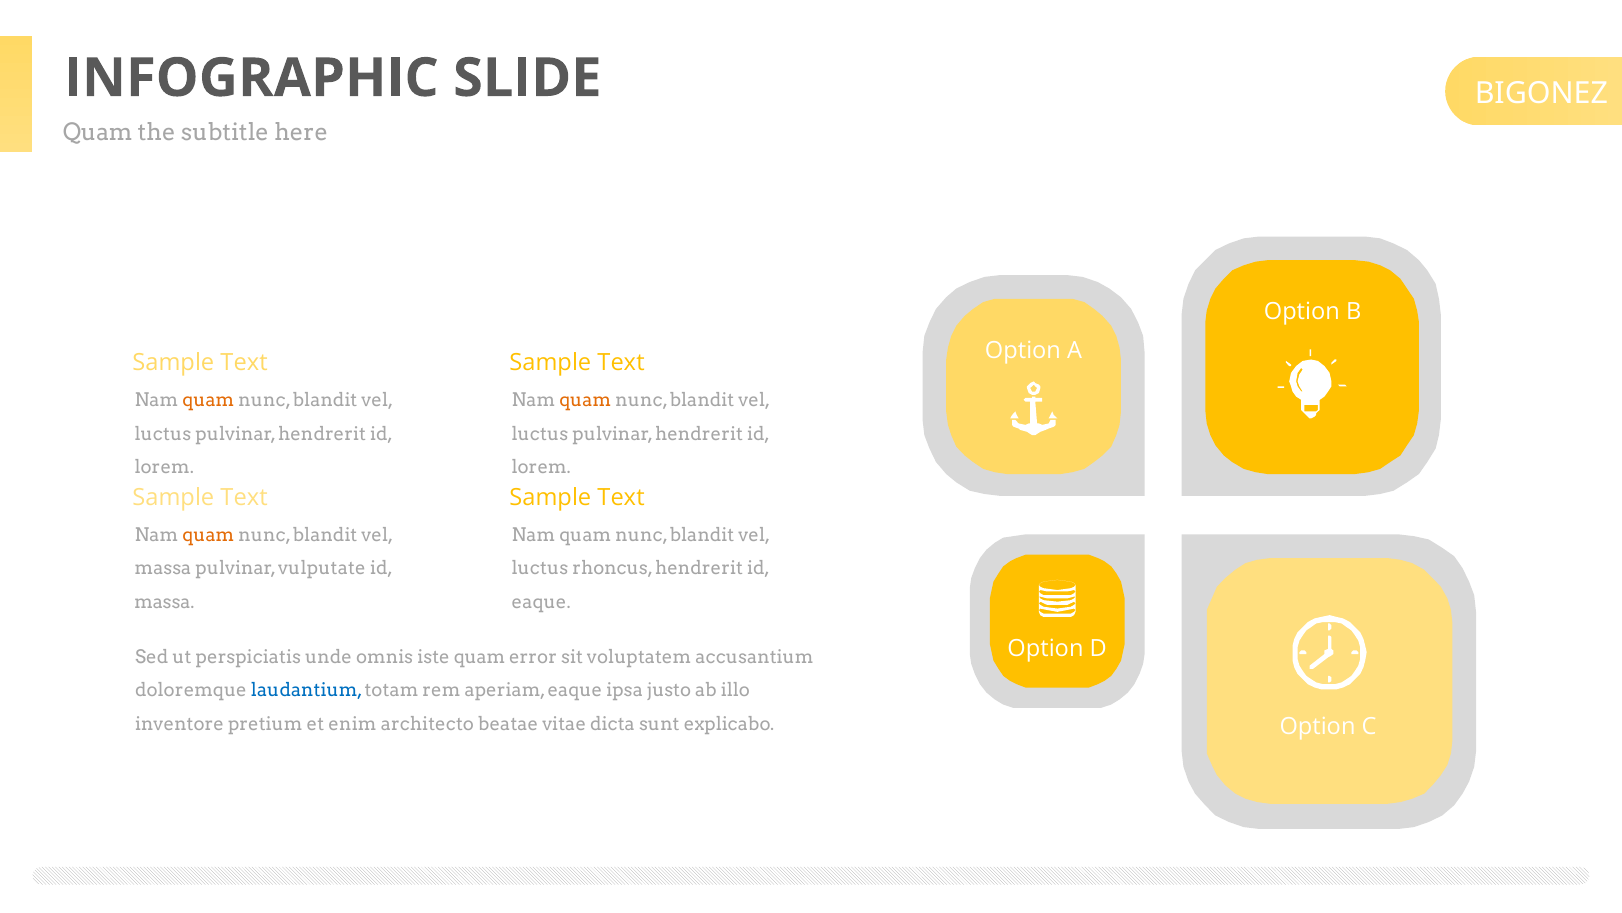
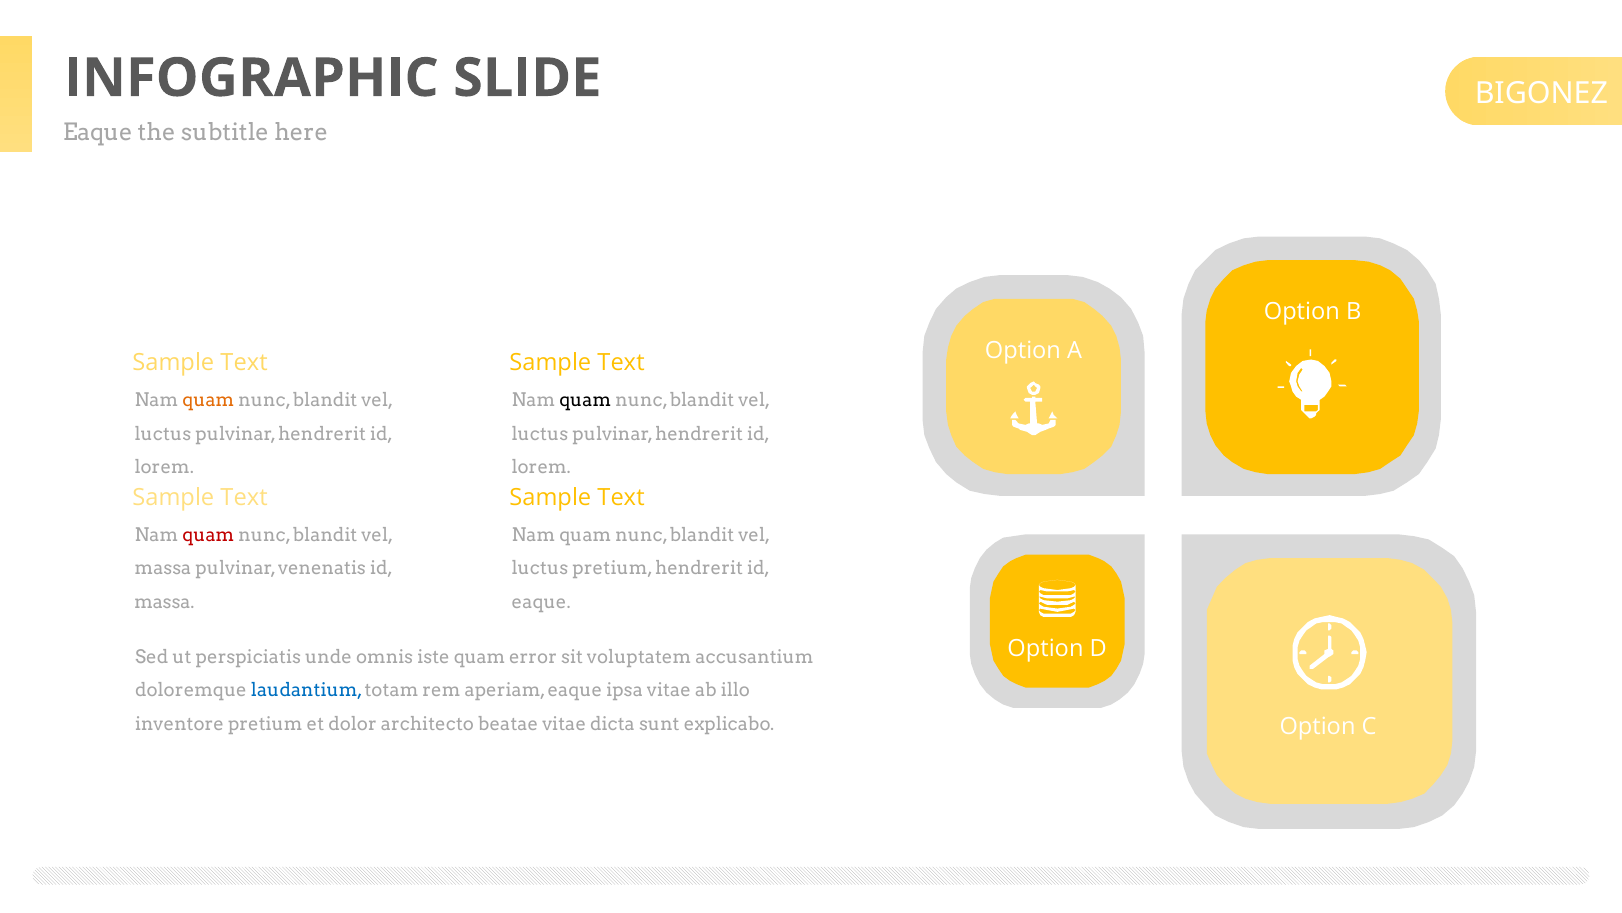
Quam: Quam -> Eaque (98, 132)
quam colour: orange -> black (585, 400)
quam colour: orange -> red (208, 535)
vulputate: vulputate -> venenatis (322, 568)
luctus rhoncus: rhoncus -> pretium (613, 568)
ipsa justo: justo -> vitae (669, 690)
enim: enim -> dolor (353, 724)
